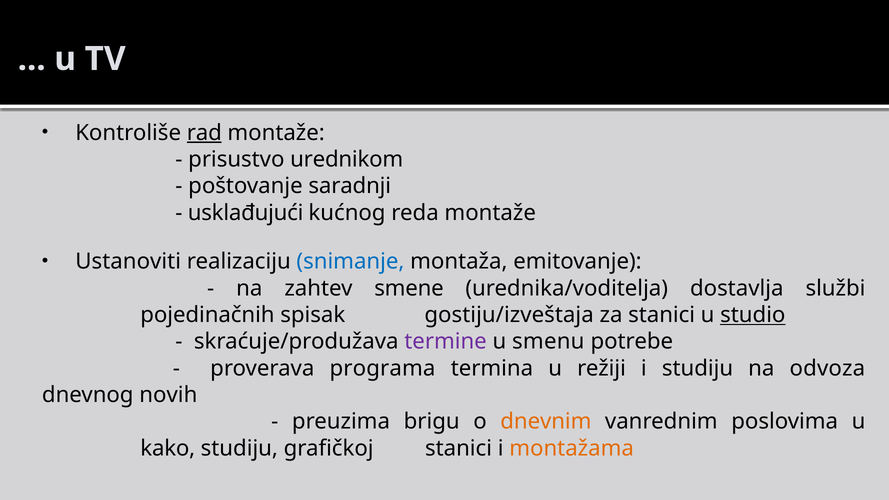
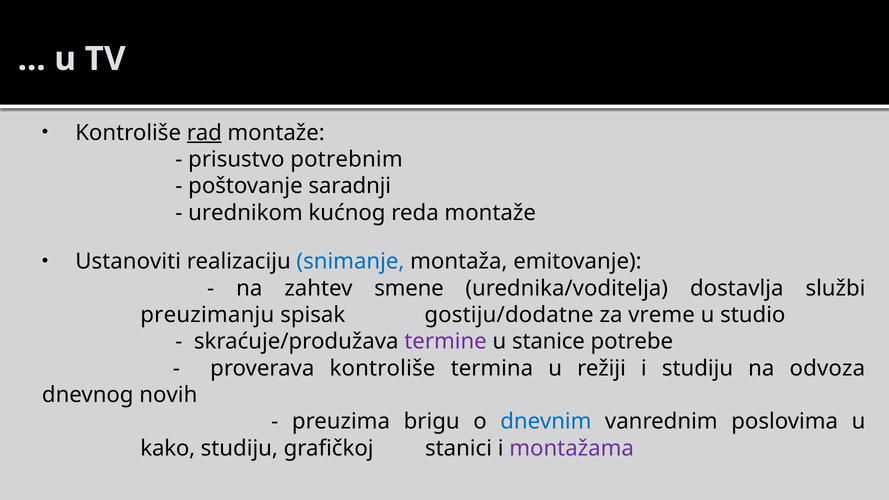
urednikom: urednikom -> potrebnim (346, 159)
usklađujući: usklađujući -> urednikom (245, 213)
pojedinačnih: pojedinačnih -> preuzimanju (207, 315)
gostiju/izveštaja: gostiju/izveštaja -> gostiju/dodatne (509, 315)
za stanici: stanici -> vreme (662, 315)
studio underline: present -> none (753, 315)
smenu: smenu -> stanice (548, 342)
proverava programa: programa -> kontroliše (382, 368)
dnevnim colour: orange -> blue (546, 422)
montažama colour: orange -> purple (572, 448)
